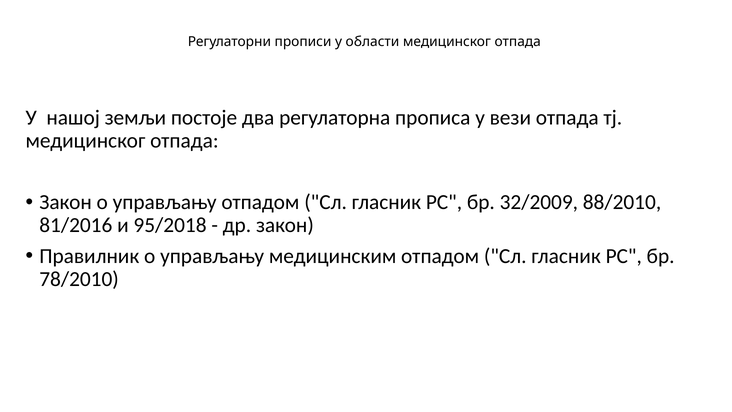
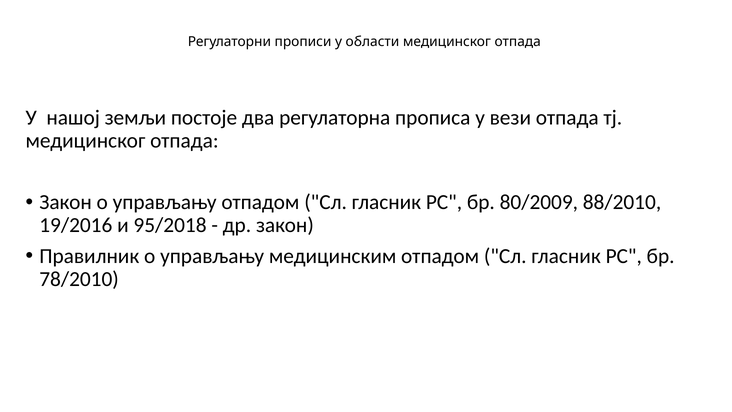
32/2009: 32/2009 -> 80/2009 (539, 202)
81/2016: 81/2016 -> 19/2016 (76, 225)
